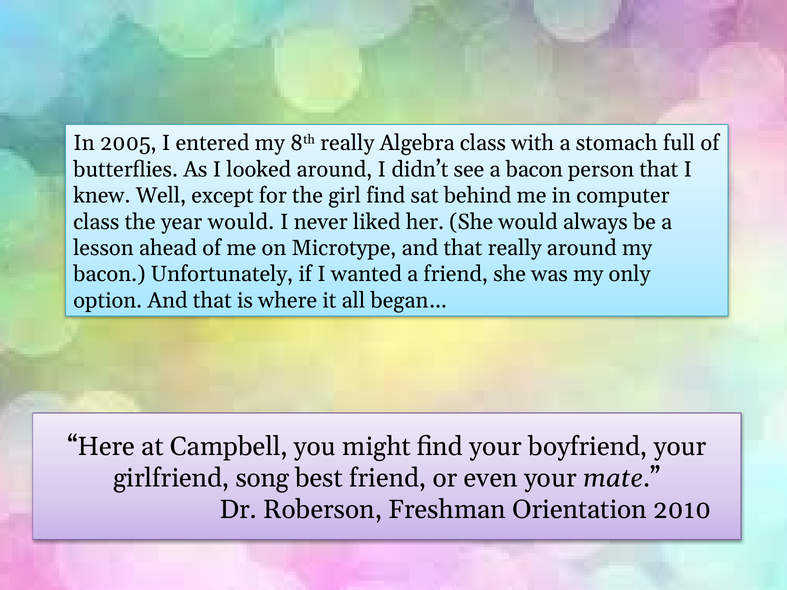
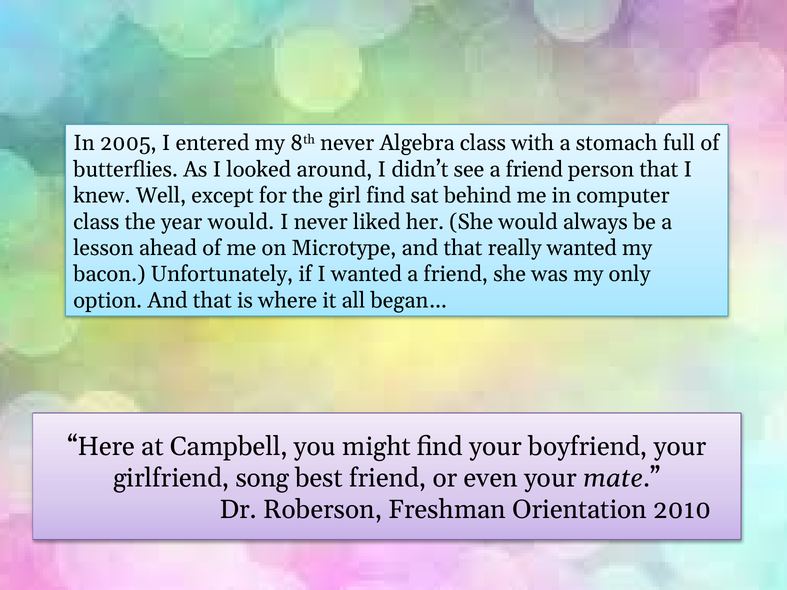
8th really: really -> never (347, 143)
see a bacon: bacon -> friend (534, 169)
really around: around -> wanted (582, 248)
